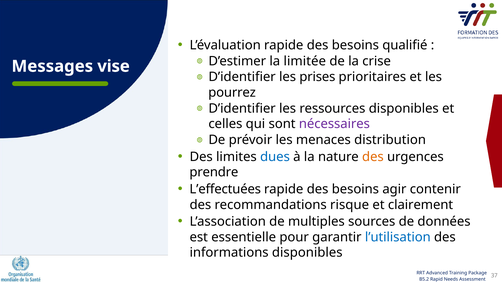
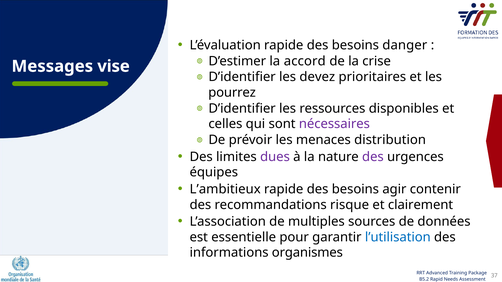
qualifié: qualifié -> danger (405, 45)
limitée: limitée -> accord (305, 61)
prises: prises -> devez (317, 77)
dues colour: blue -> purple (275, 157)
des colour: orange -> purple (373, 157)
prendre: prendre -> équipes (214, 173)
L’effectuées: L’effectuées -> L’ambitieux (225, 189)
informations disponibles: disponibles -> organismes (307, 253)
